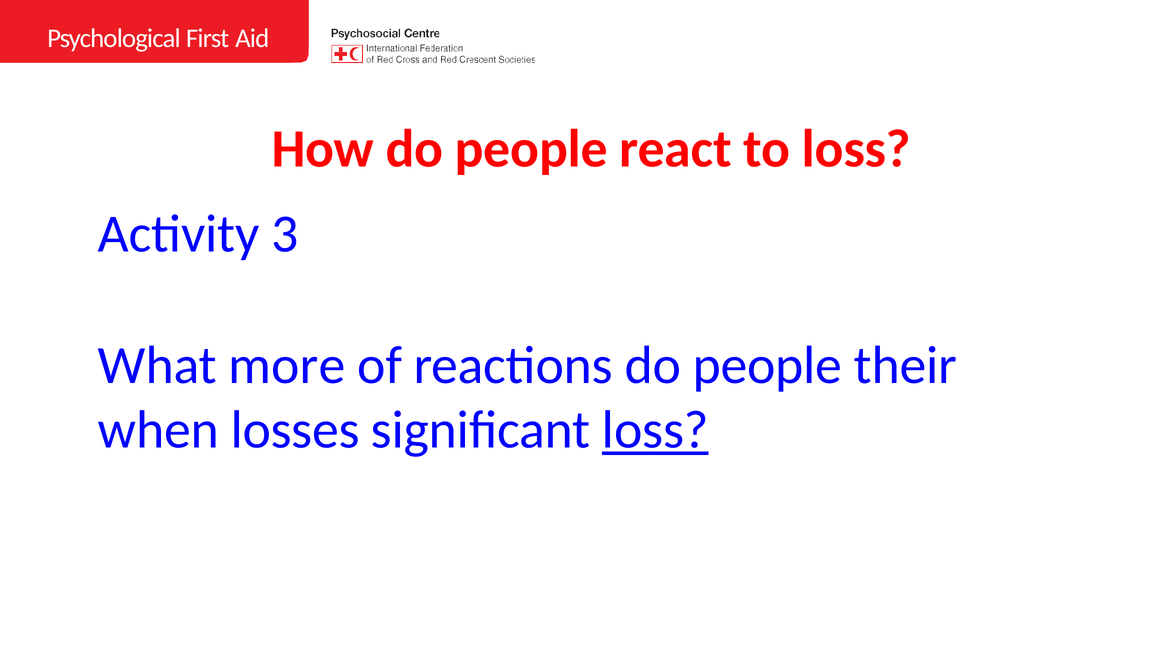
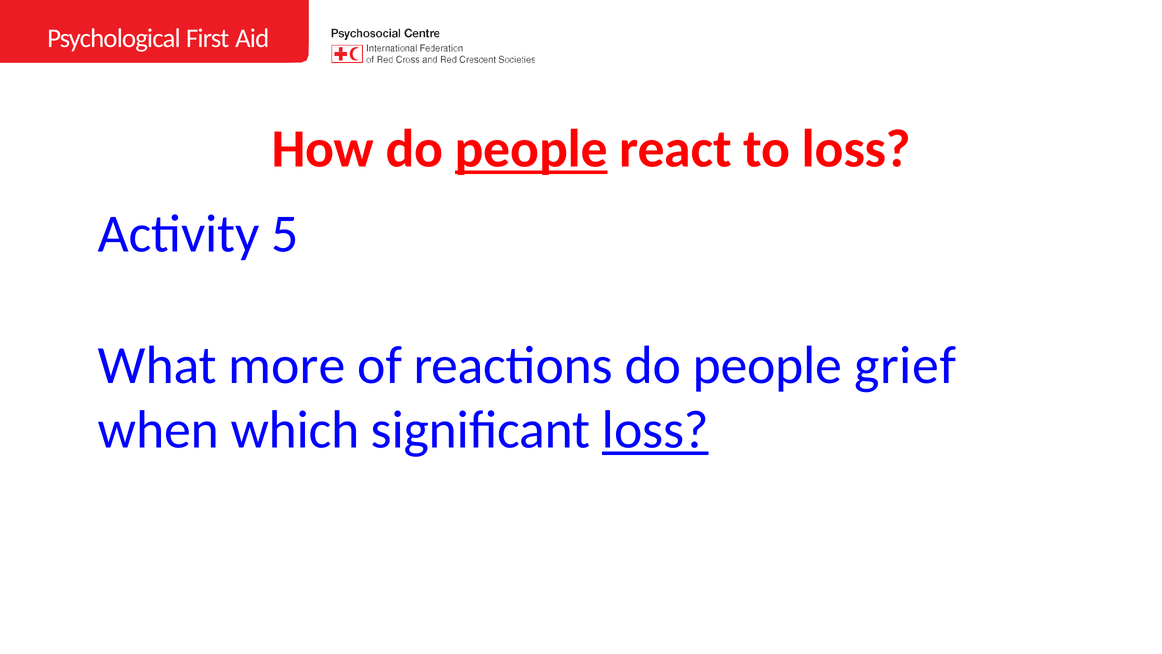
people underline: none -> present (531, 149)
3: 3 -> 5 (285, 234)
their: their -> grief (905, 366)
losses: losses -> which (295, 430)
